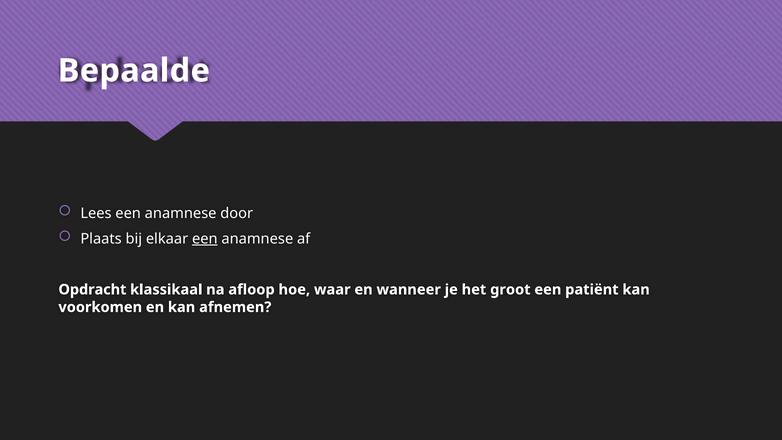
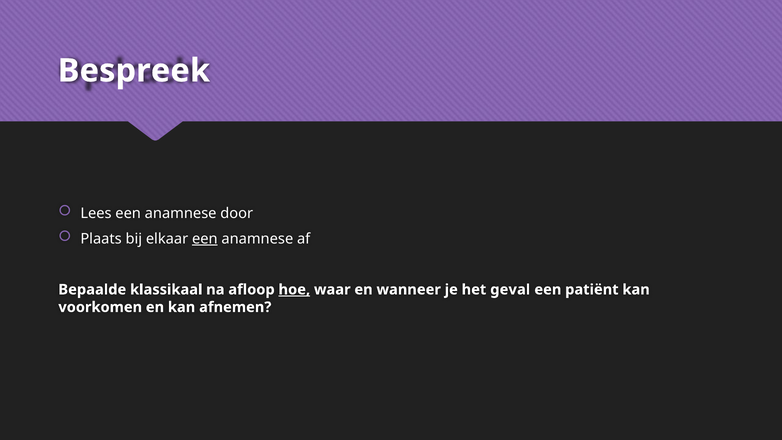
Bepaalde: Bepaalde -> Bespreek (134, 71)
Opdracht: Opdracht -> Bepaalde (92, 289)
hoe underline: none -> present (294, 289)
groot: groot -> geval (510, 289)
